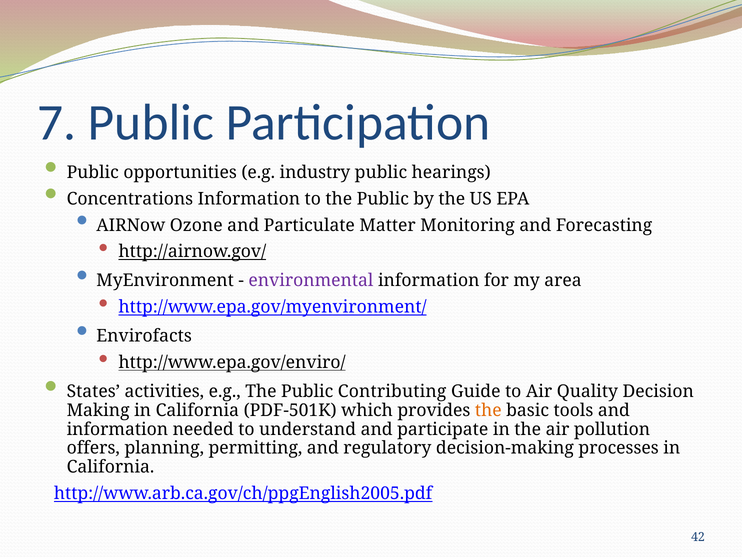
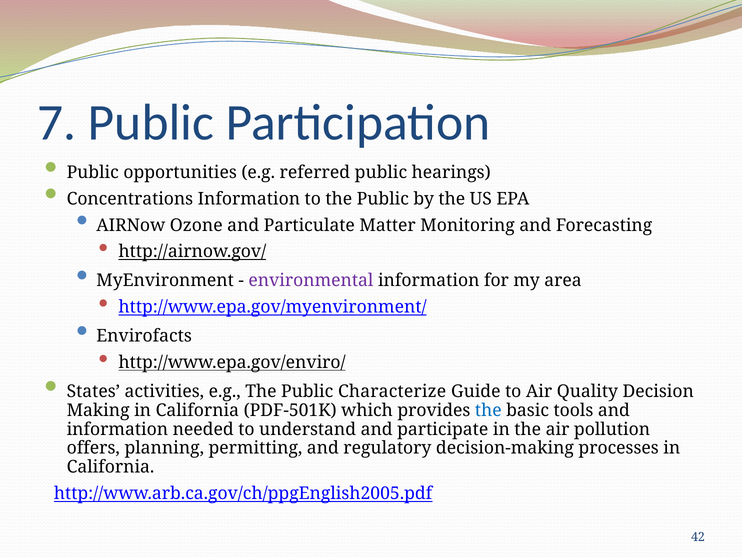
industry: industry -> referred (315, 172)
Contributing: Contributing -> Characterize (392, 391)
the colour: orange -> blue (488, 410)
